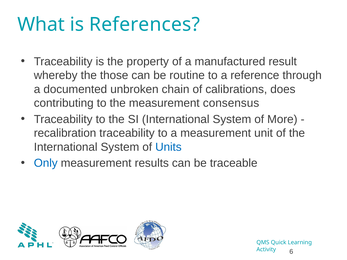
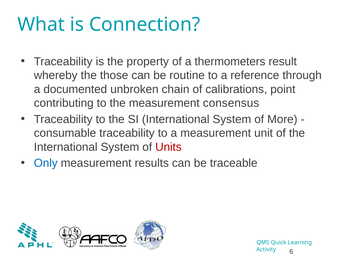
References: References -> Connection (145, 24)
manufactured: manufactured -> thermometers (230, 62)
does: does -> point (283, 89)
recalibration: recalibration -> consumable (65, 133)
Units colour: blue -> red (168, 147)
